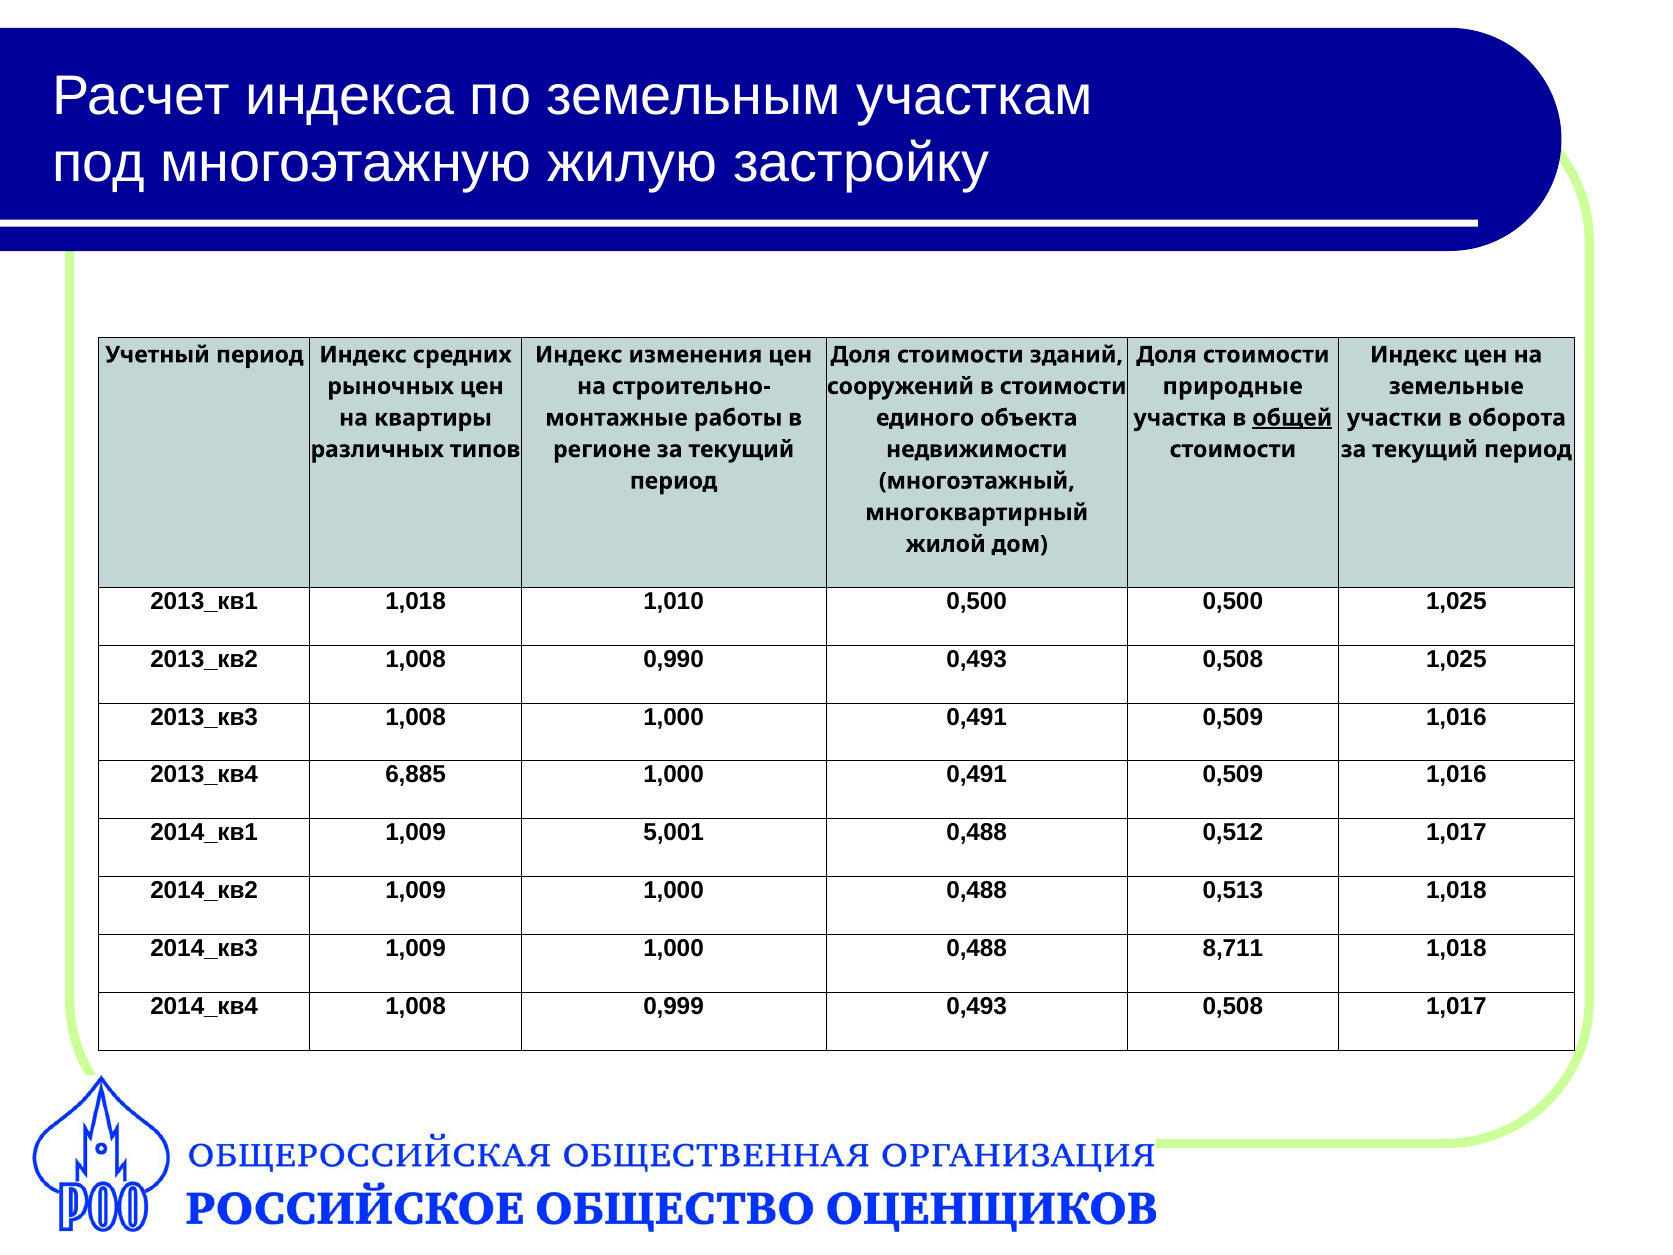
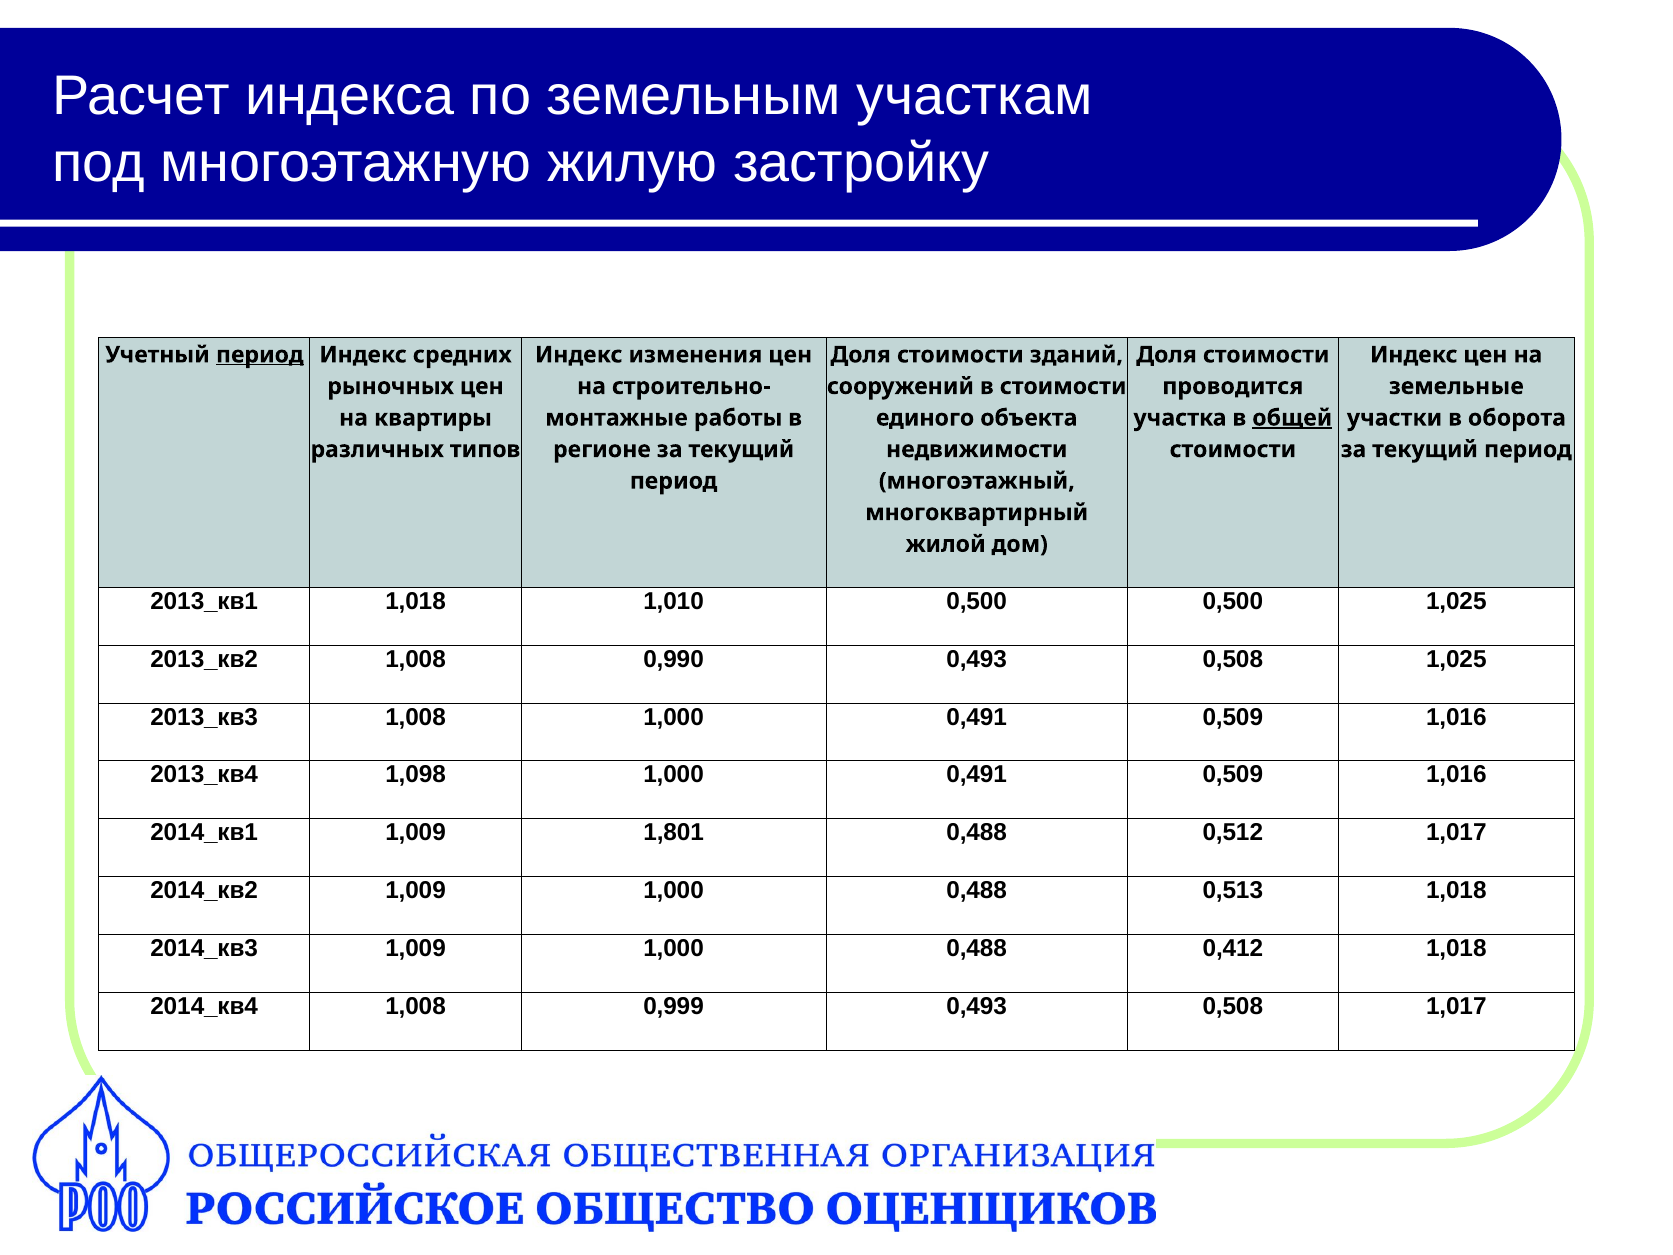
период underline: none -> present (260, 355)
природные: природные -> проводится (1233, 386)
6,885: 6,885 -> 1,098 (416, 775)
5,001: 5,001 -> 1,801 (674, 833)
8,711: 8,711 -> 0,412 (1233, 948)
